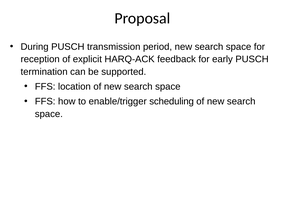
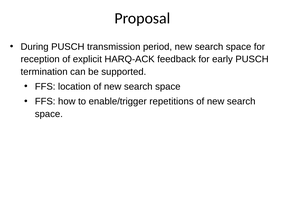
scheduling: scheduling -> repetitions (172, 102)
